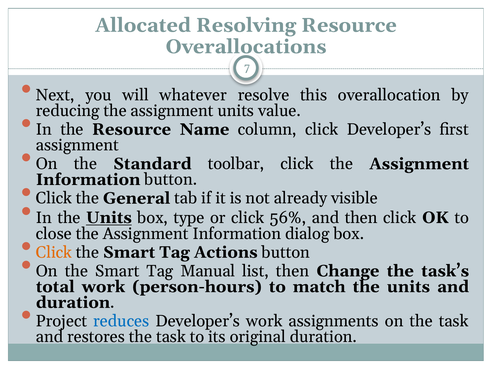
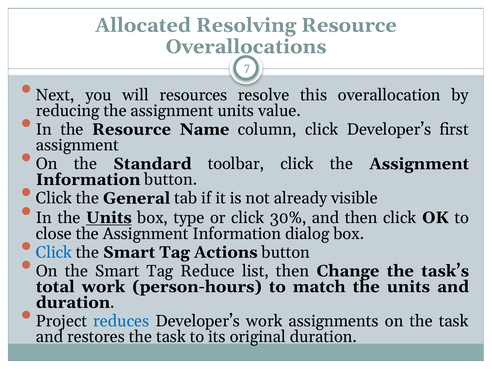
whatever: whatever -> resources (193, 95)
56%: 56% -> 30% (288, 218)
Click colour: orange -> blue (54, 252)
Manual: Manual -> Reduce (208, 271)
